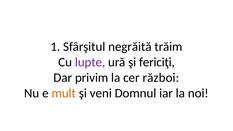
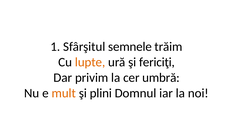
negrăită: negrăită -> semnele (130, 47)
lupte colour: purple -> orange (90, 62)
război: război -> umbră (161, 78)
veni: veni -> plini (101, 93)
